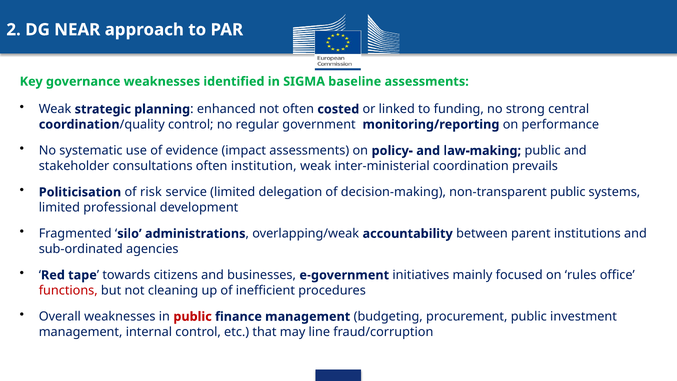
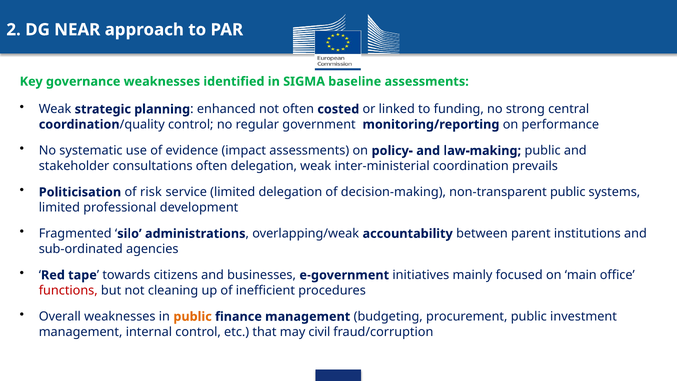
often institution: institution -> delegation (264, 166)
rules: rules -> main (581, 275)
public colour: red -> orange (193, 316)
line: line -> civil (319, 332)
